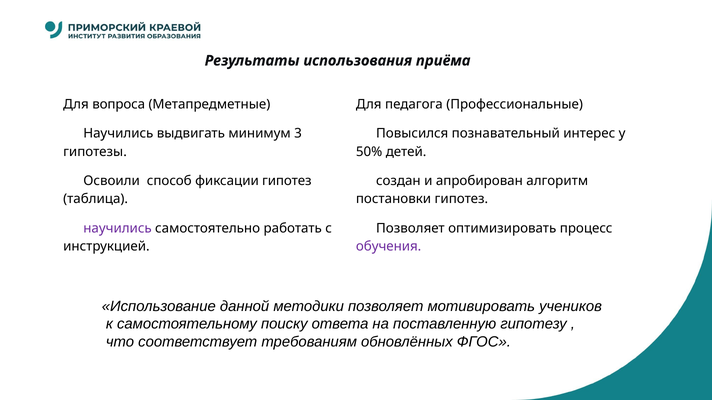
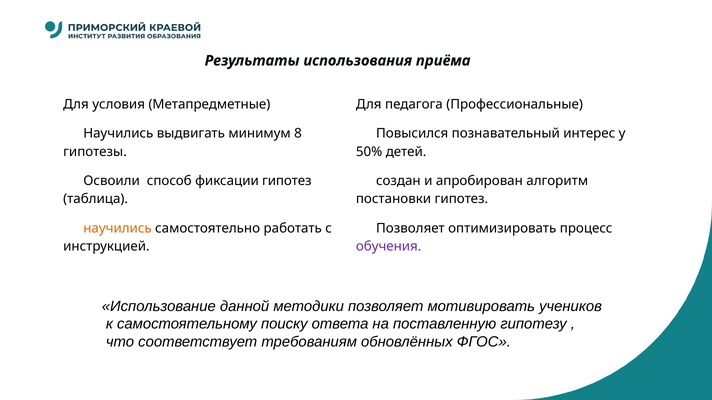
вопроса: вопроса -> условия (119, 104)
3: 3 -> 8 (298, 134)
научились colour: purple -> orange (118, 229)
